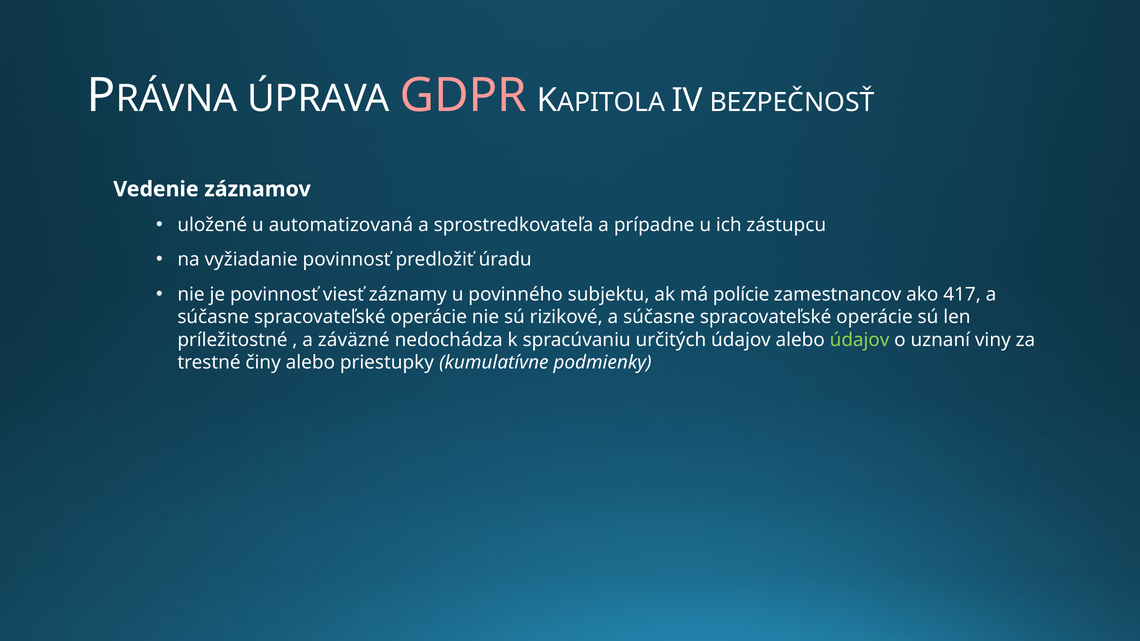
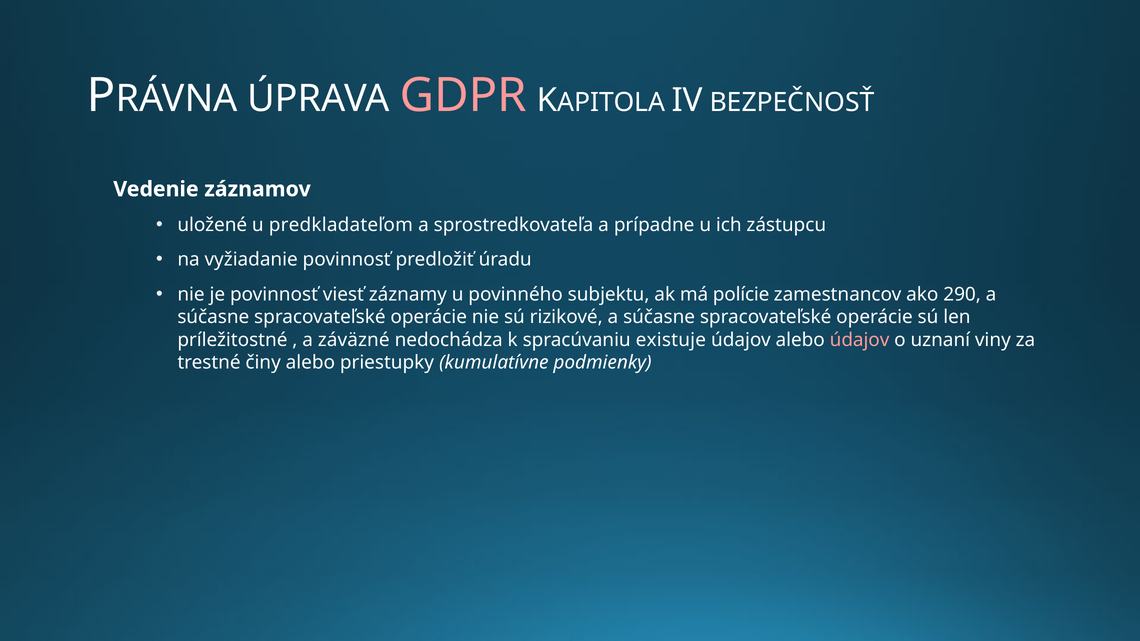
automatizovaná: automatizovaná -> predkladateľom (341, 225)
417: 417 -> 290 (962, 294)
určitých: určitých -> existuje (671, 340)
údajov colour: light green -> pink (860, 340)
